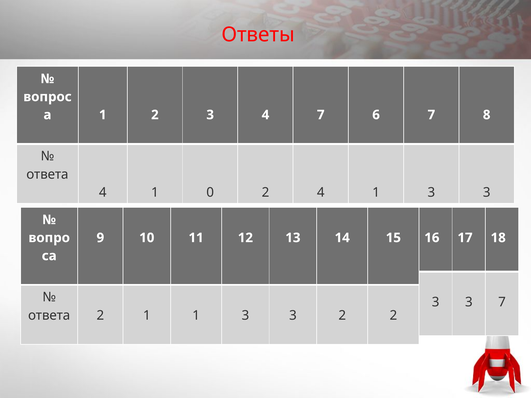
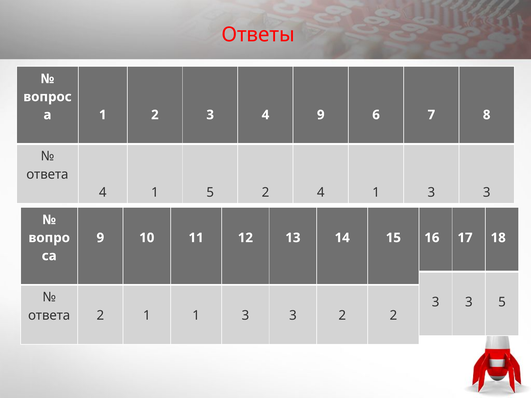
4 7: 7 -> 9 (321, 115)
1 0: 0 -> 5 (210, 193)
3 7: 7 -> 5 (502, 302)
